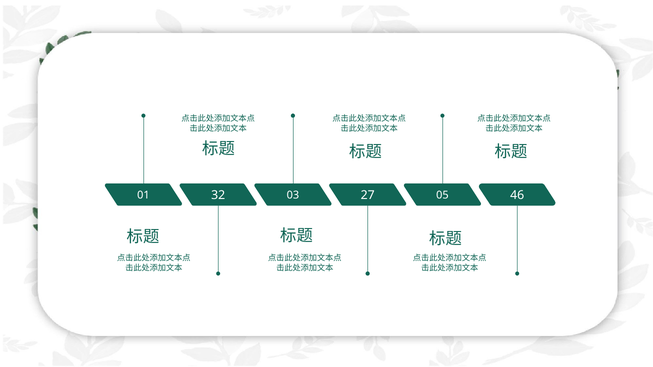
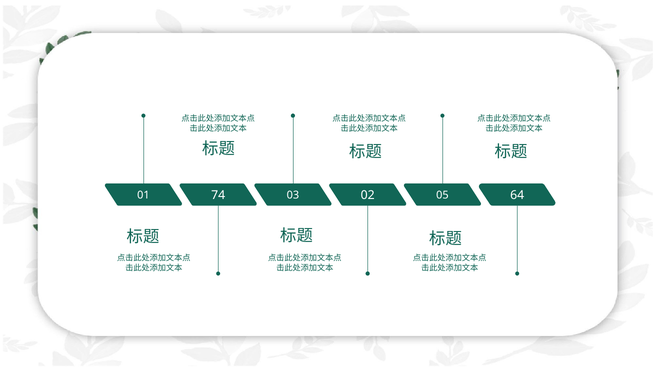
32: 32 -> 74 (218, 196)
27: 27 -> 02 (368, 196)
46: 46 -> 64 (517, 196)
